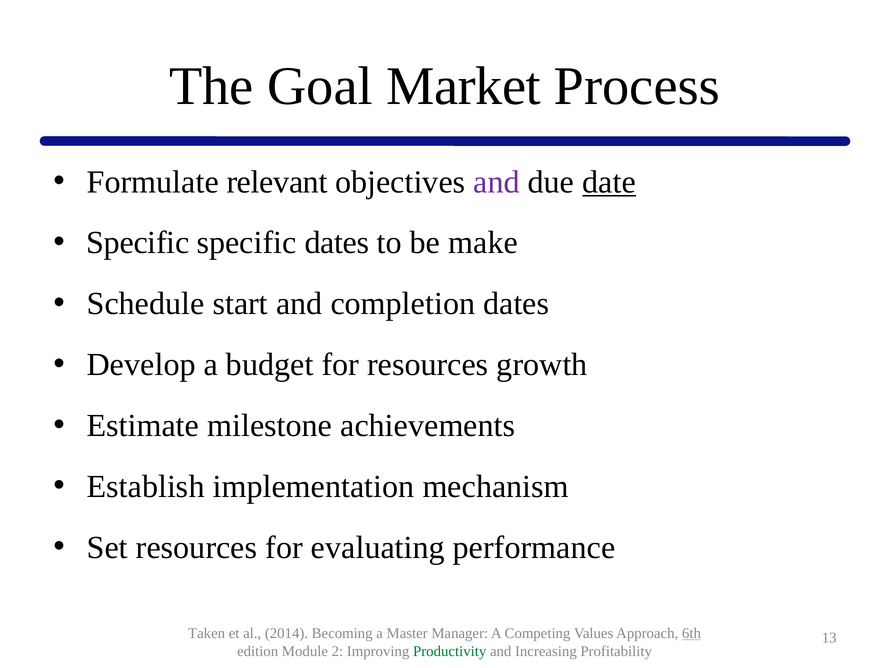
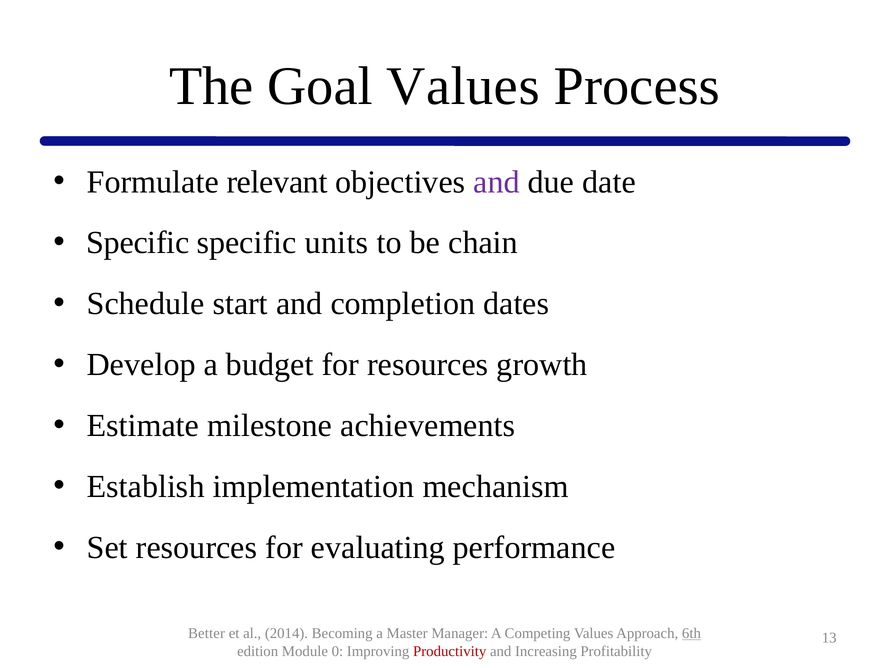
Goal Market: Market -> Values (463, 86)
date underline: present -> none (609, 182)
specific dates: dates -> units (337, 243)
make: make -> chain (483, 243)
Taken: Taken -> Better (207, 633)
2: 2 -> 0 (337, 651)
Productivity colour: green -> red (450, 651)
